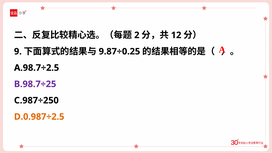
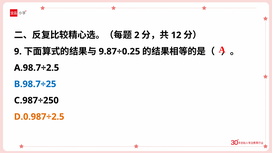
B.98.7÷25 colour: purple -> blue (35, 84)
